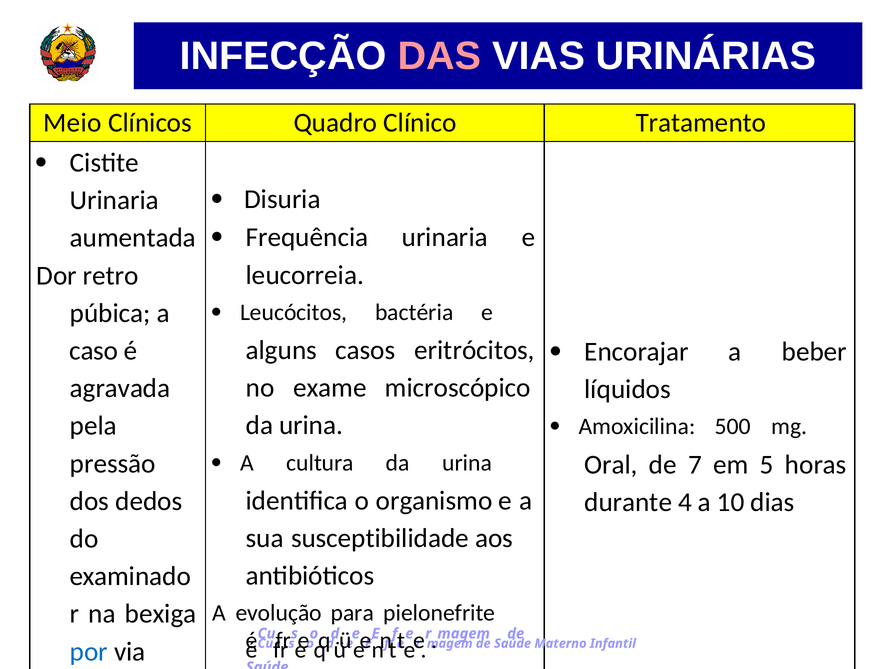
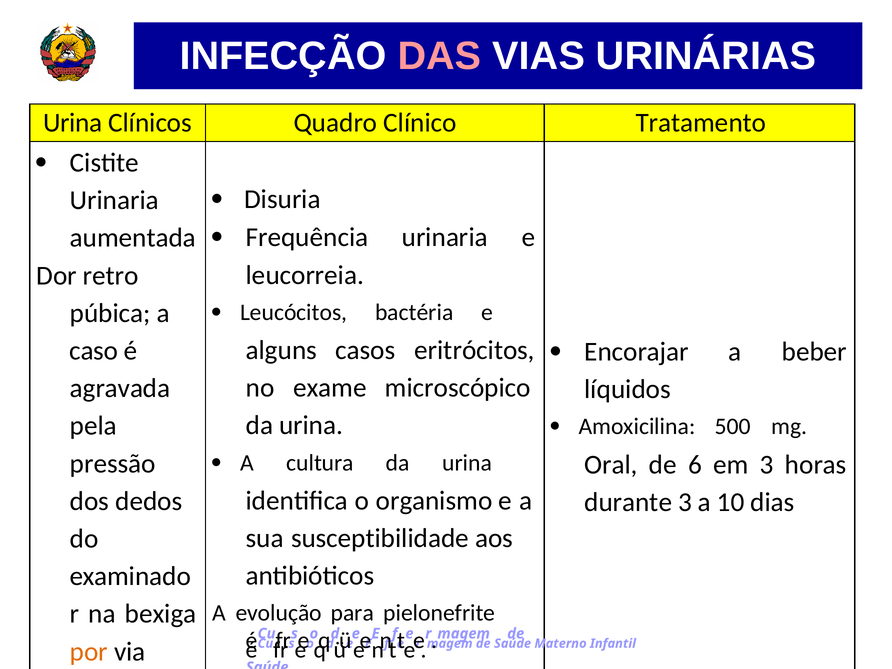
Meio: Meio -> Urina (73, 123)
7: 7 -> 6 (695, 465)
em 5: 5 -> 3 (767, 465)
durante 4: 4 -> 3 (685, 502)
por colour: blue -> orange (89, 652)
